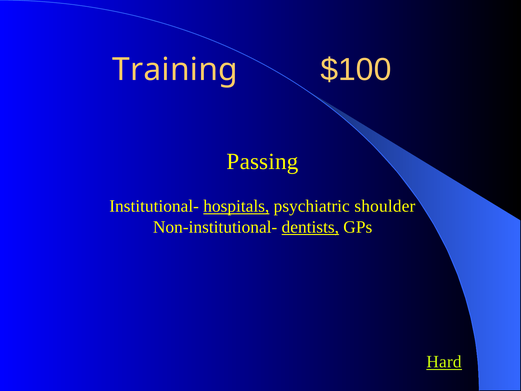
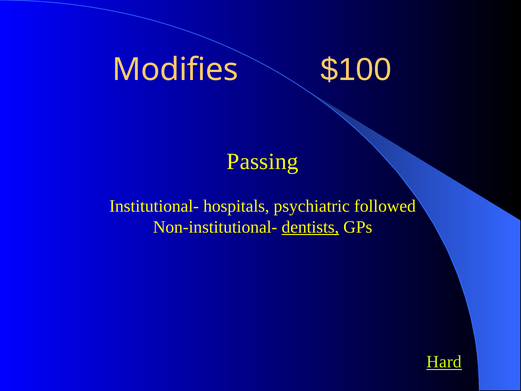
Training: Training -> Modifies (175, 70)
hospitals underline: present -> none (236, 206)
shoulder: shoulder -> followed (385, 206)
